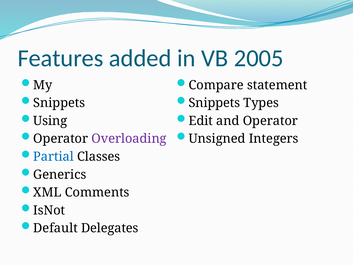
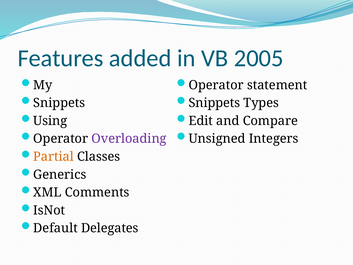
Compare: Compare -> Operator (216, 85)
and Operator: Operator -> Compare (270, 121)
Partial colour: blue -> orange (54, 157)
